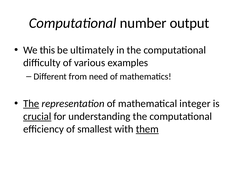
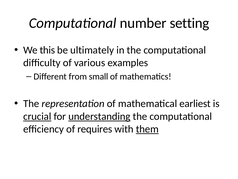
output: output -> setting (189, 23)
need: need -> small (99, 76)
The underline: present -> none (31, 103)
integer: integer -> earliest (195, 103)
understanding underline: none -> present (99, 116)
smallest: smallest -> requires (95, 129)
